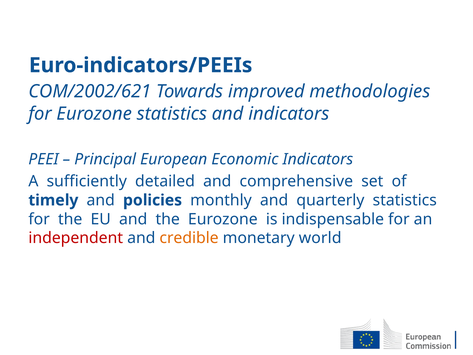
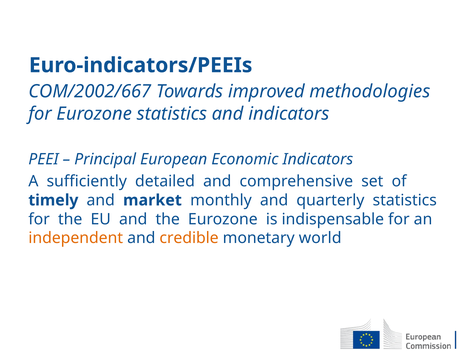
COM/2002/621: COM/2002/621 -> COM/2002/667 (90, 91)
policies: policies -> market (152, 200)
independent colour: red -> orange (76, 238)
